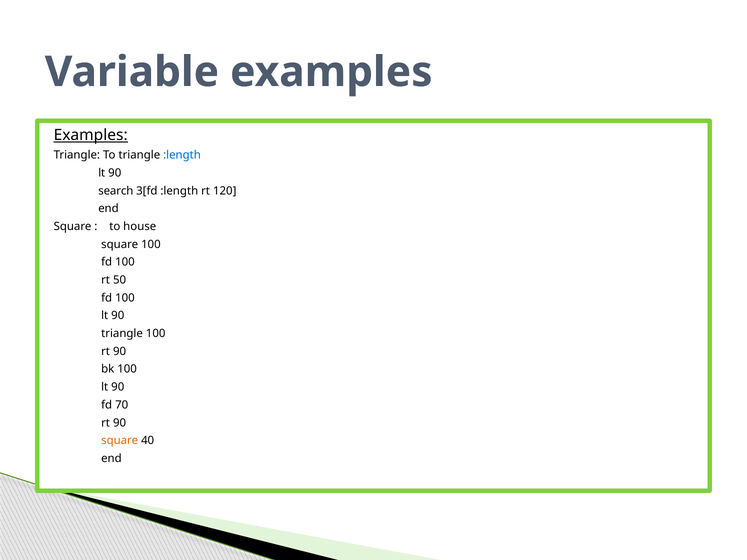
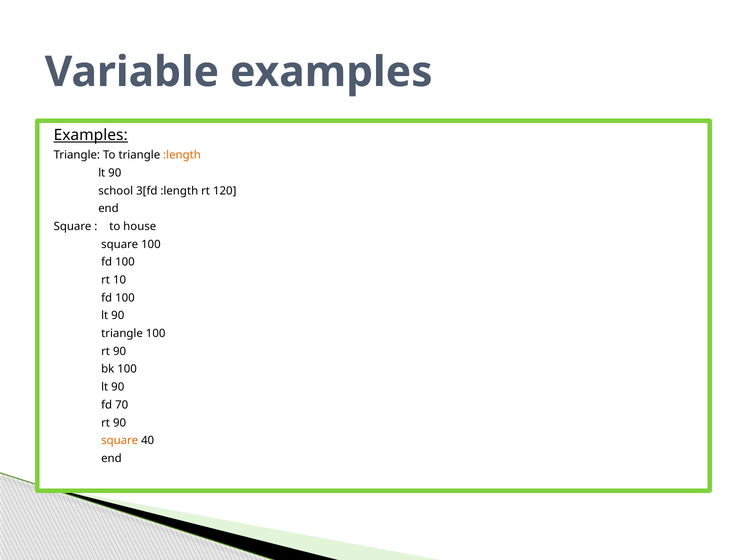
:length colour: blue -> orange (182, 155)
search: search -> school (116, 191)
50: 50 -> 10 (120, 280)
